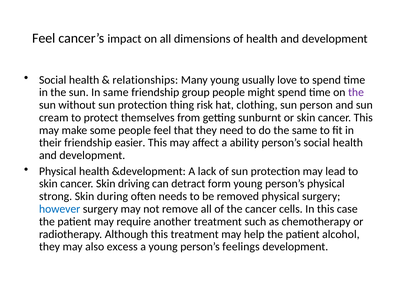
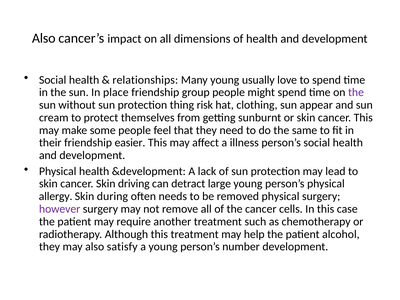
Feel: Feel -> Also (44, 38)
In same: same -> place (116, 92)
person: person -> appear (316, 105)
ability: ability -> illness (244, 143)
form: form -> large (219, 184)
strong: strong -> allergy (56, 196)
however colour: blue -> purple (60, 209)
excess: excess -> satisfy (122, 247)
feelings: feelings -> number (241, 247)
